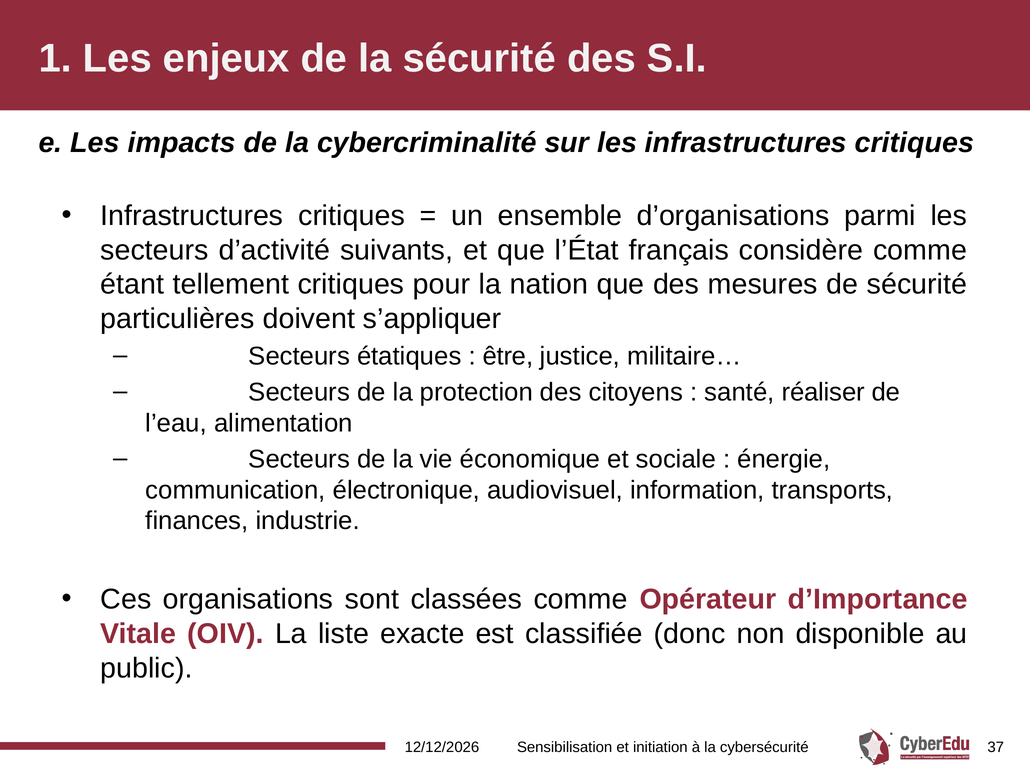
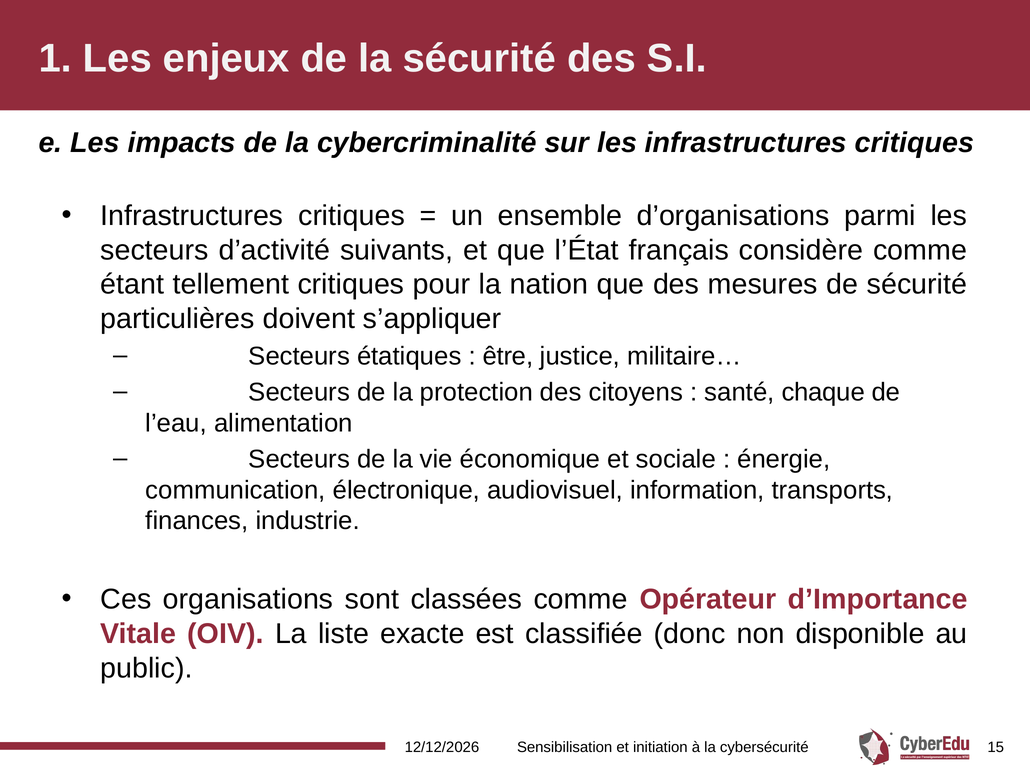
réaliser: réaliser -> chaque (823, 393)
37: 37 -> 15 (996, 748)
